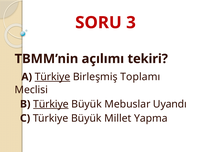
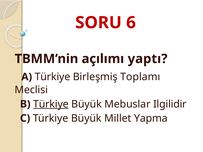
3: 3 -> 6 (131, 23)
tekiri: tekiri -> yaptı (148, 59)
Türkiye underline: present -> none (53, 77)
Uyandı: Uyandı -> Ilgilidir (170, 104)
